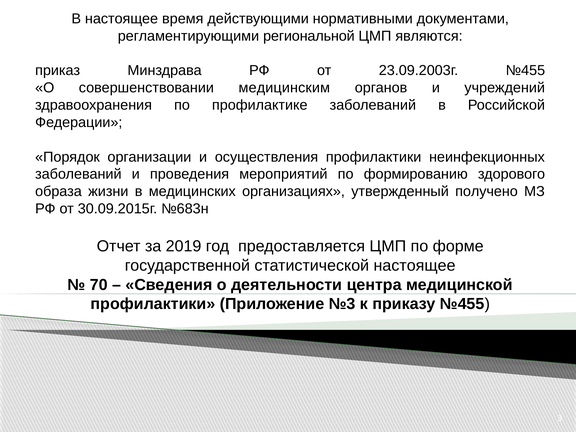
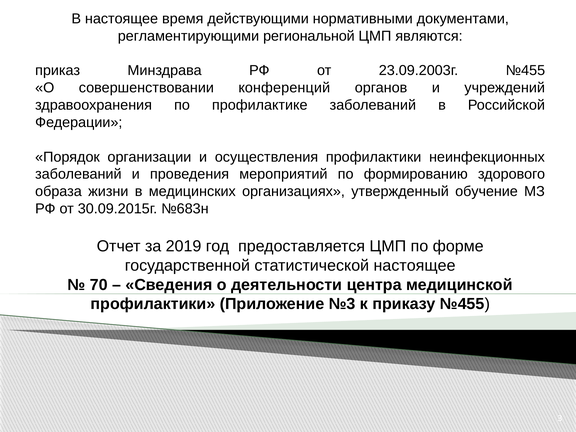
медицинским: медицинским -> конференций (284, 88)
получено: получено -> обучение (486, 192)
